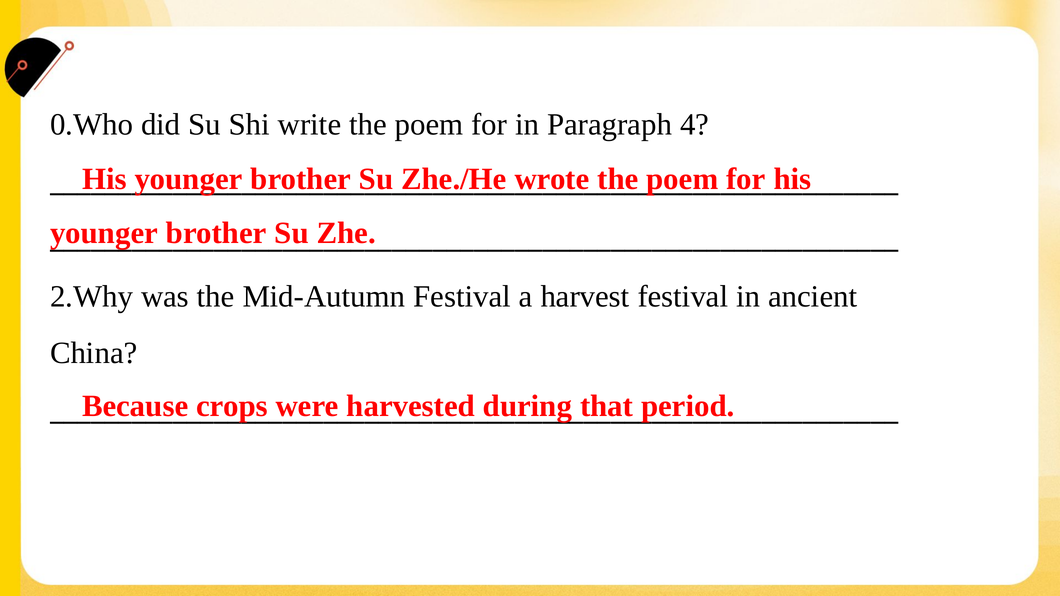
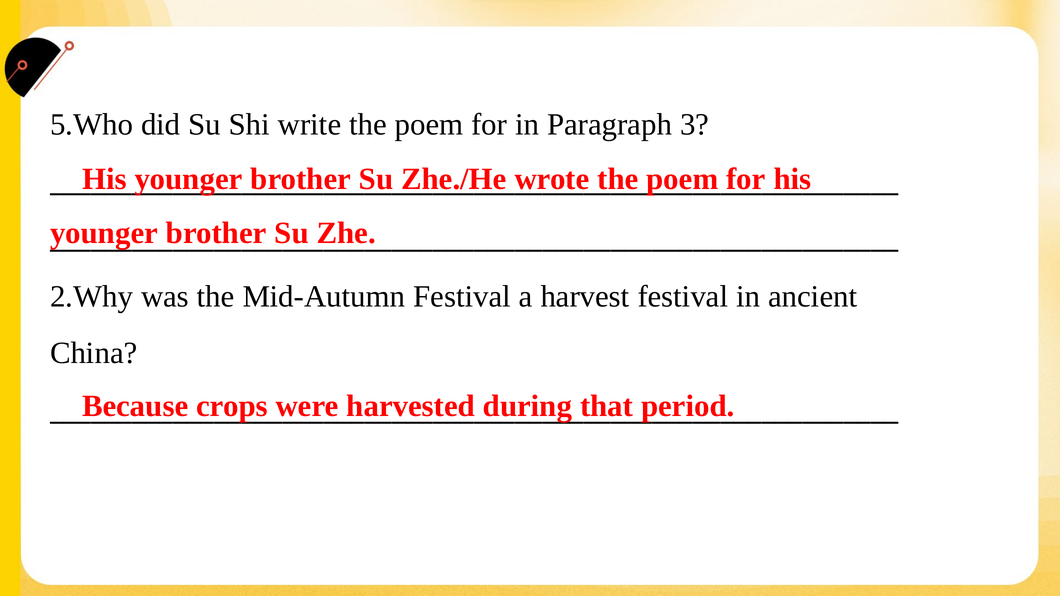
0.Who: 0.Who -> 5.Who (92, 124)
4: 4 -> 3 (695, 124)
